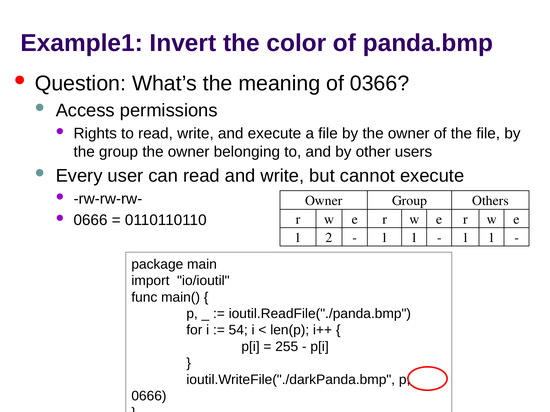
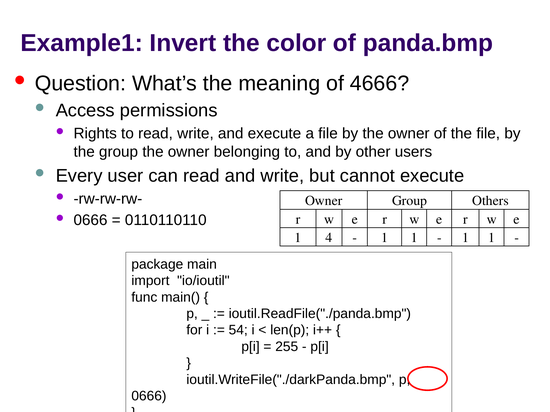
0366: 0366 -> 4666 (380, 83)
2: 2 -> 4 (329, 238)
